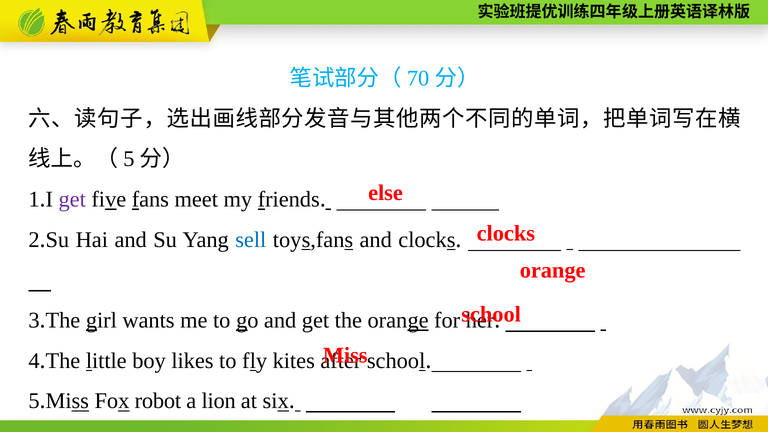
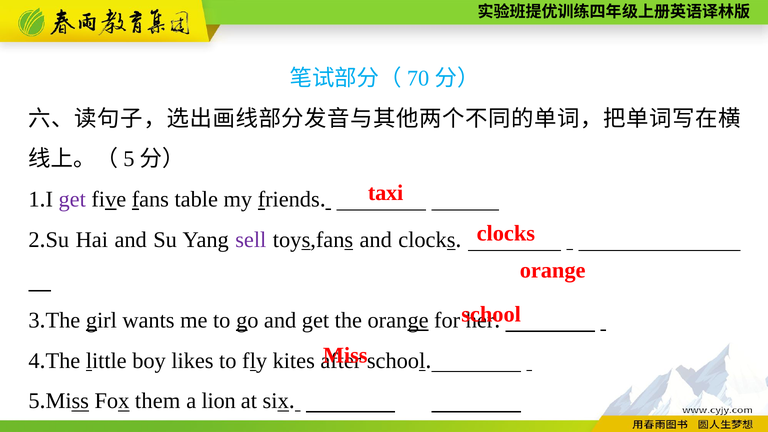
else: else -> taxi (386, 193)
meet: meet -> table (196, 199)
sell colour: blue -> purple (251, 240)
robot: robot -> them (158, 401)
